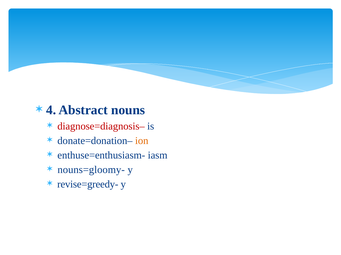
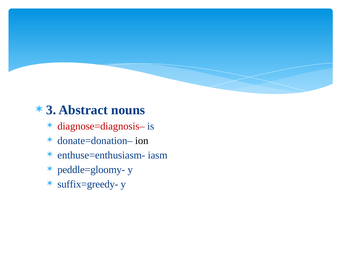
4: 4 -> 3 (51, 110)
ion colour: orange -> black (142, 141)
nouns=gloomy-: nouns=gloomy- -> peddle=gloomy- (91, 170)
revise=greedy-: revise=greedy- -> suffix=greedy- (88, 185)
